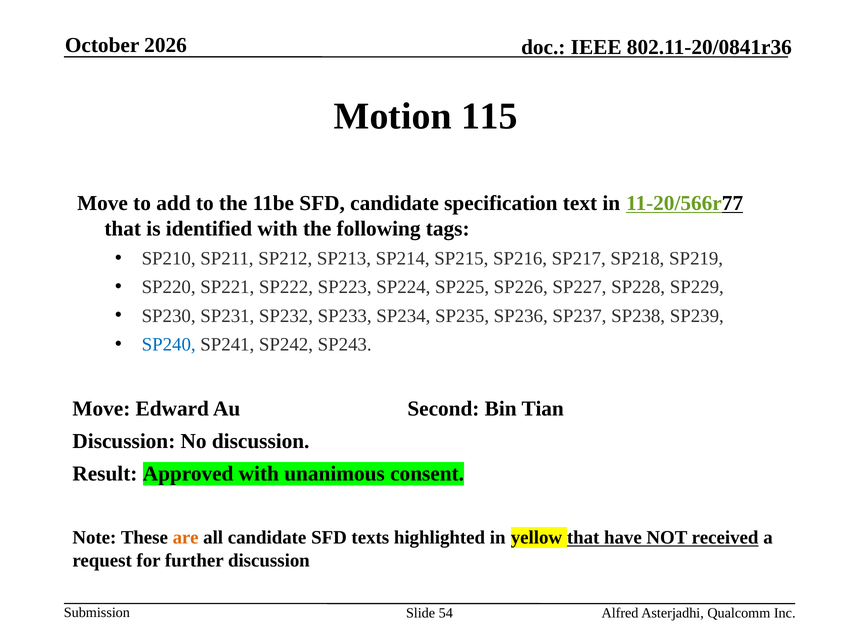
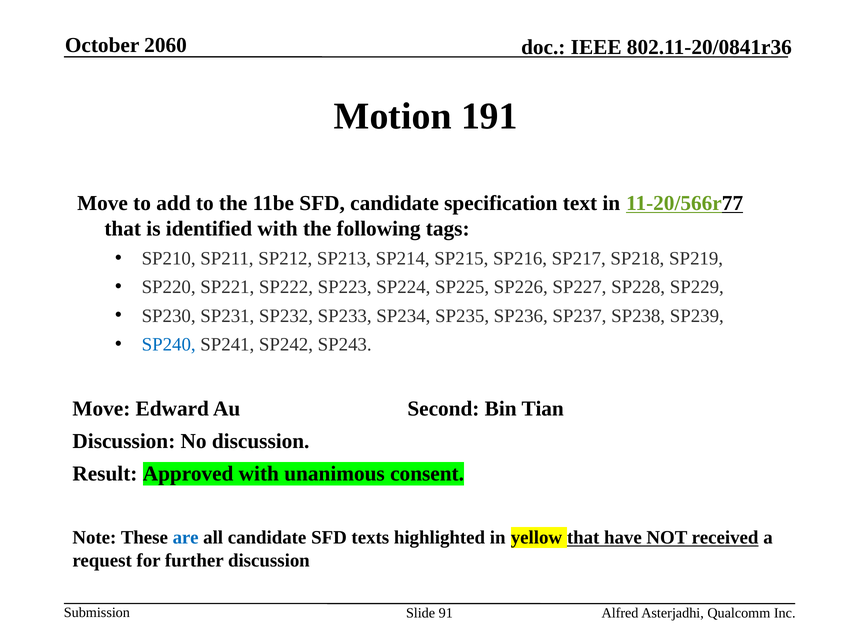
2026: 2026 -> 2060 (166, 45)
115: 115 -> 191 (489, 116)
are colour: orange -> blue (186, 538)
54: 54 -> 91 (446, 613)
